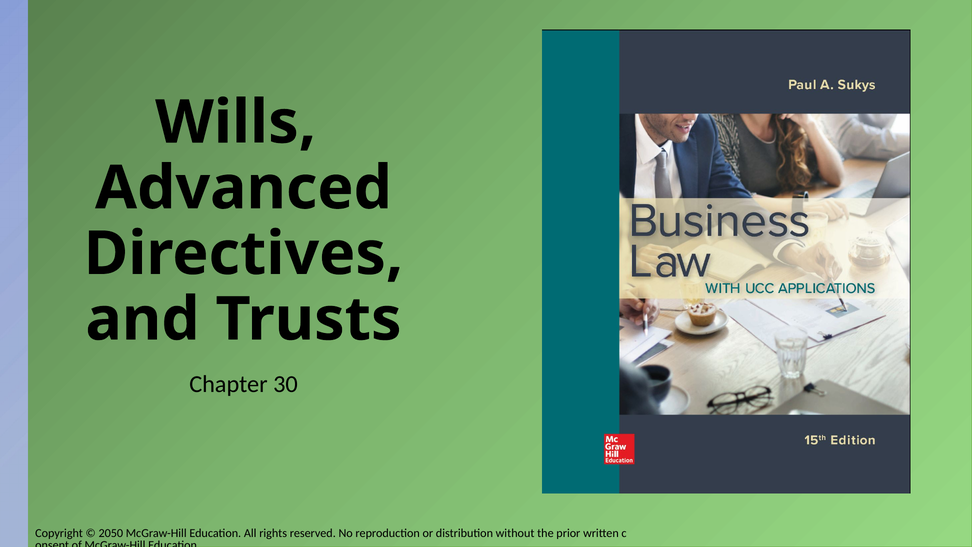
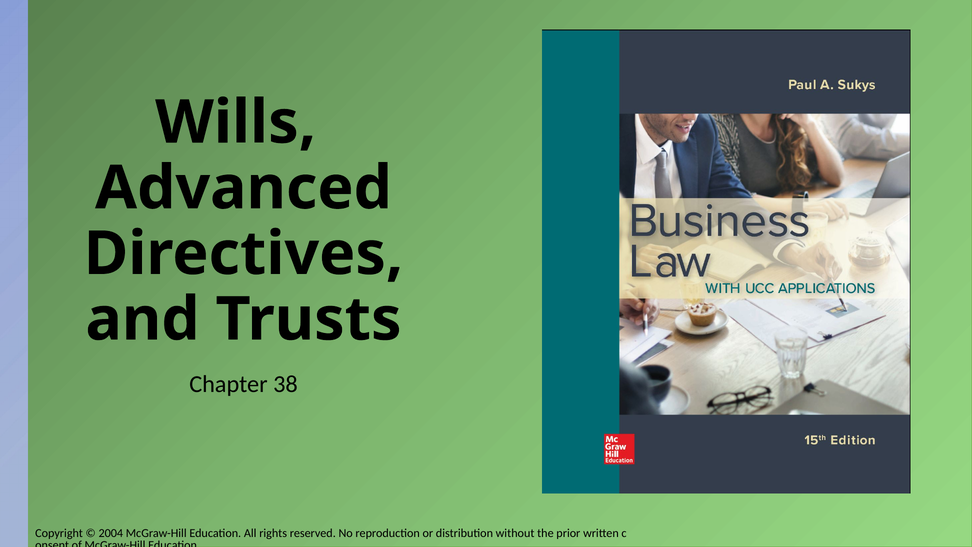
30: 30 -> 38 (285, 384)
2050: 2050 -> 2004 (111, 533)
